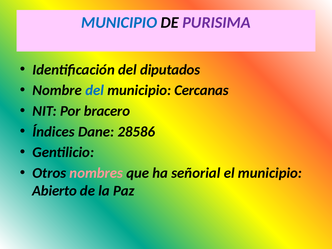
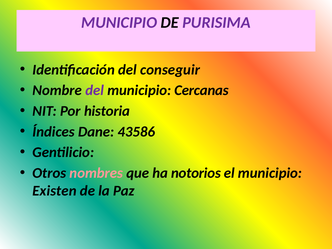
MUNICIPIO colour: blue -> purple (119, 22)
diputados: diputados -> conseguir (170, 70)
del colour: blue -> purple (95, 90)
bracero: bracero -> historia (107, 111)
28586: 28586 -> 43586 (136, 132)
señorial: señorial -> notorios (196, 173)
Abierto: Abierto -> Existen (54, 191)
